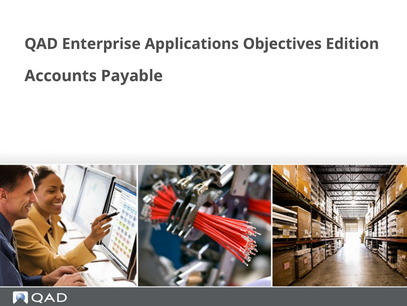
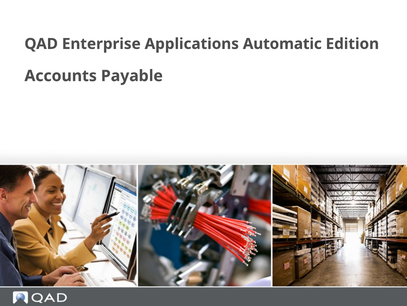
Objectives: Objectives -> Automatic (282, 44)
